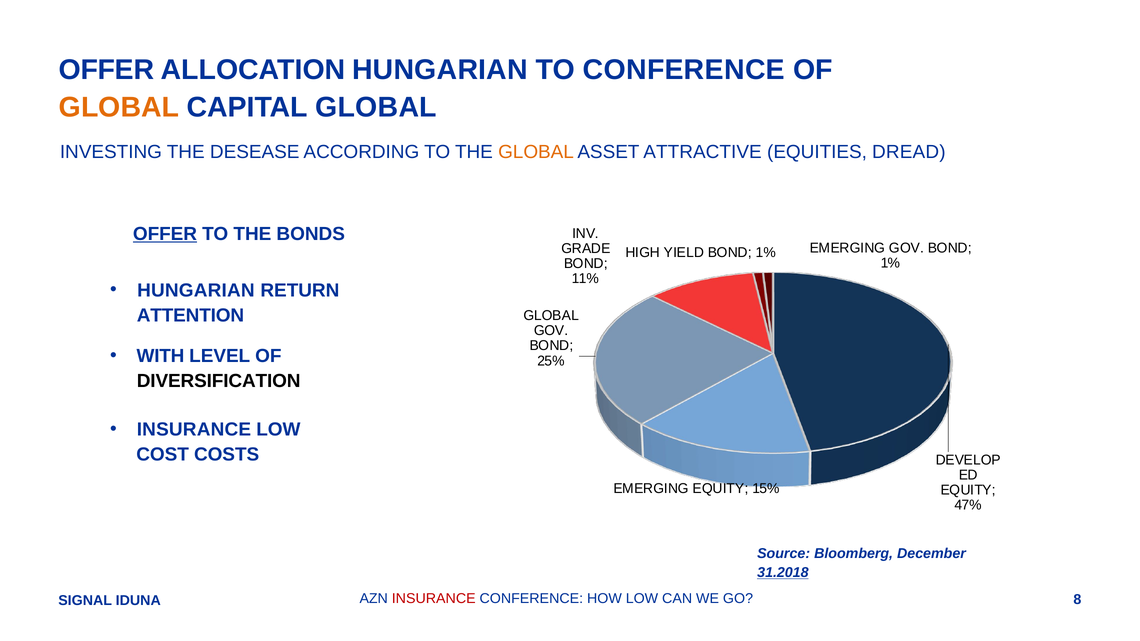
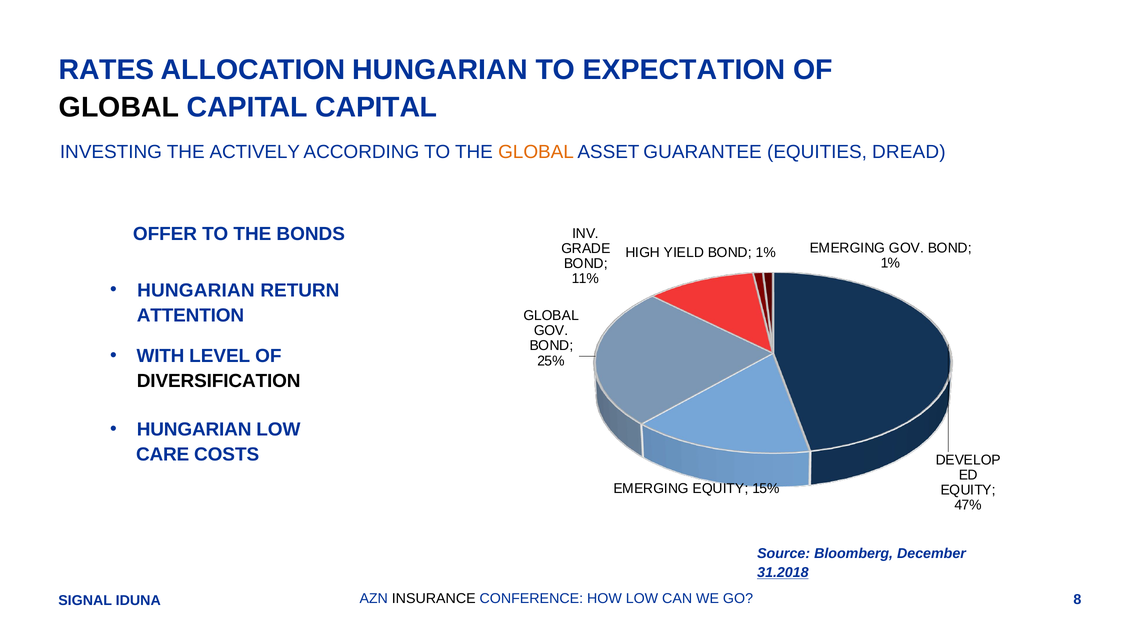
OFFER: OFFER -> RATES (107, 70)
TO CONFERENCE: CONFERENCE -> EXPECTATION (684, 70)
GLOBAL colour: orange -> black (119, 107)
CAPITAL GLOBAL: GLOBAL -> CAPITAL (376, 107)
DESEASE: DESEASE -> ACTIVELY (255, 152)
ATTRACTIVE: ATTRACTIVE -> GUARANTEE (703, 152)
OFFER underline: present -> none (165, 234)
INSURANCE: INSURANCE -> HUNGARIAN (194, 430)
COST: COST -> CARE (163, 455)
INSURANCE colour: red -> black (434, 599)
